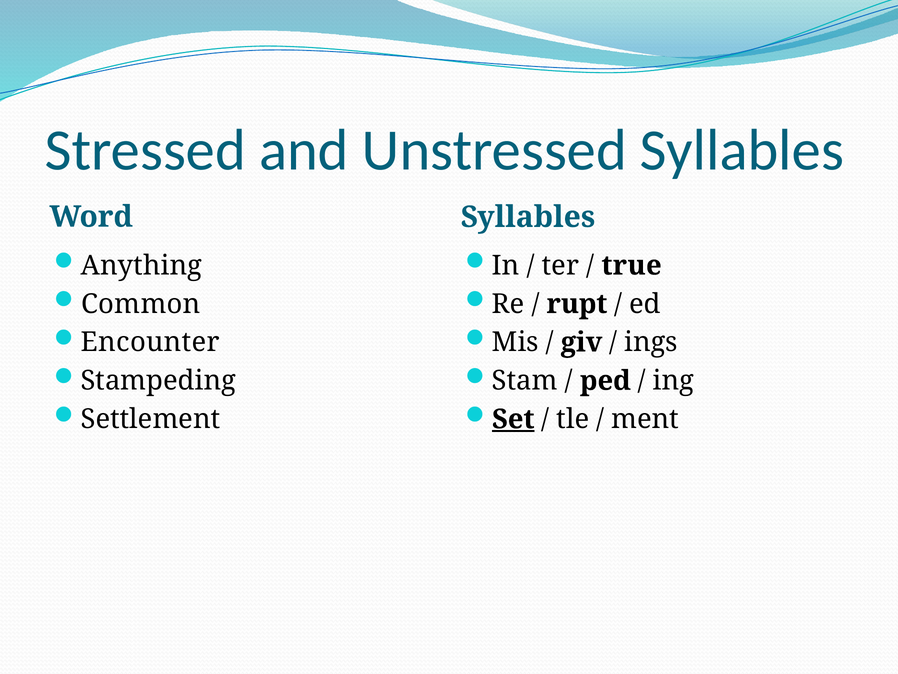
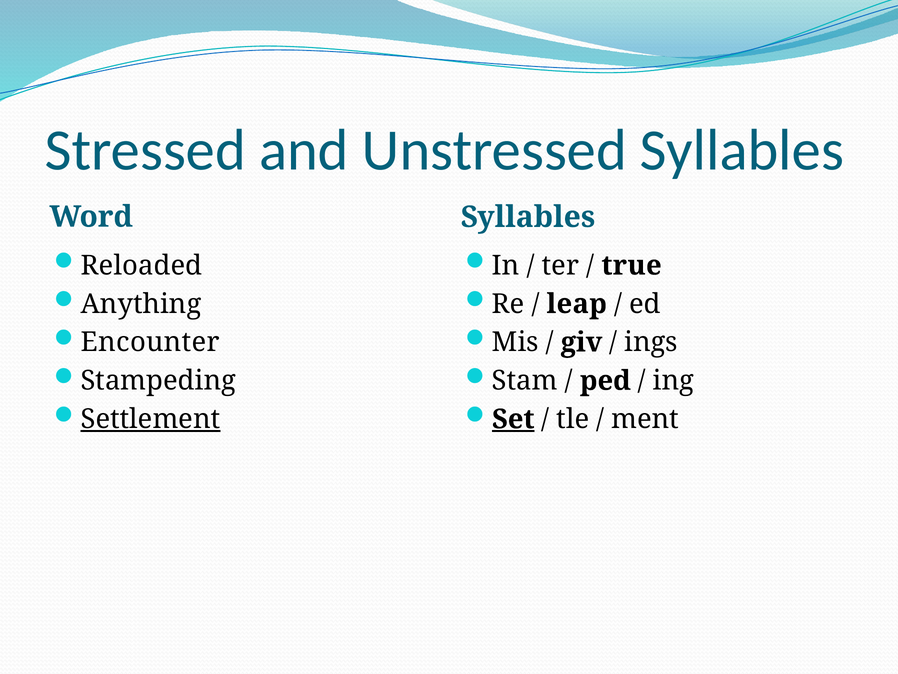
Anything: Anything -> Reloaded (141, 265)
Common: Common -> Anything (141, 304)
rupt: rupt -> leap (577, 304)
Settlement underline: none -> present (151, 419)
